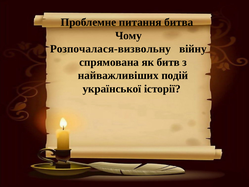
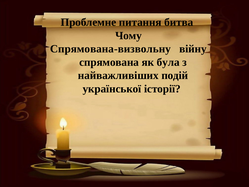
Розпочалася-визвольну: Розпочалася-визвольну -> Спрямована-визвольну (110, 49)
битв: битв -> була (168, 62)
